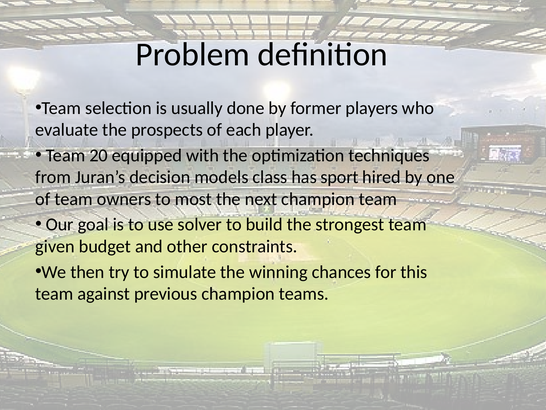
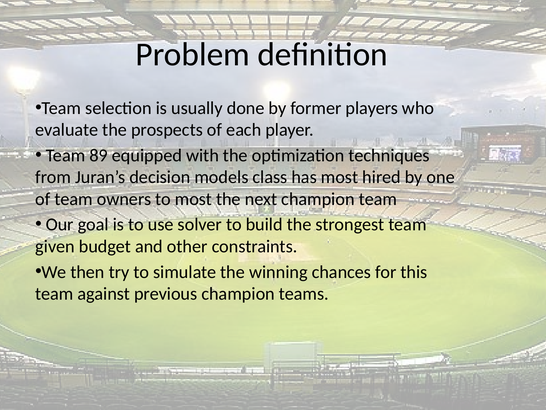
20: 20 -> 89 (99, 155)
has sport: sport -> most (340, 177)
